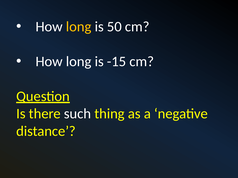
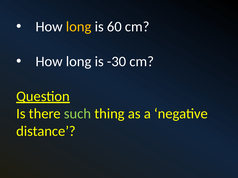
50: 50 -> 60 (114, 27)
-15: -15 -> -30 (117, 62)
such colour: white -> light green (78, 114)
